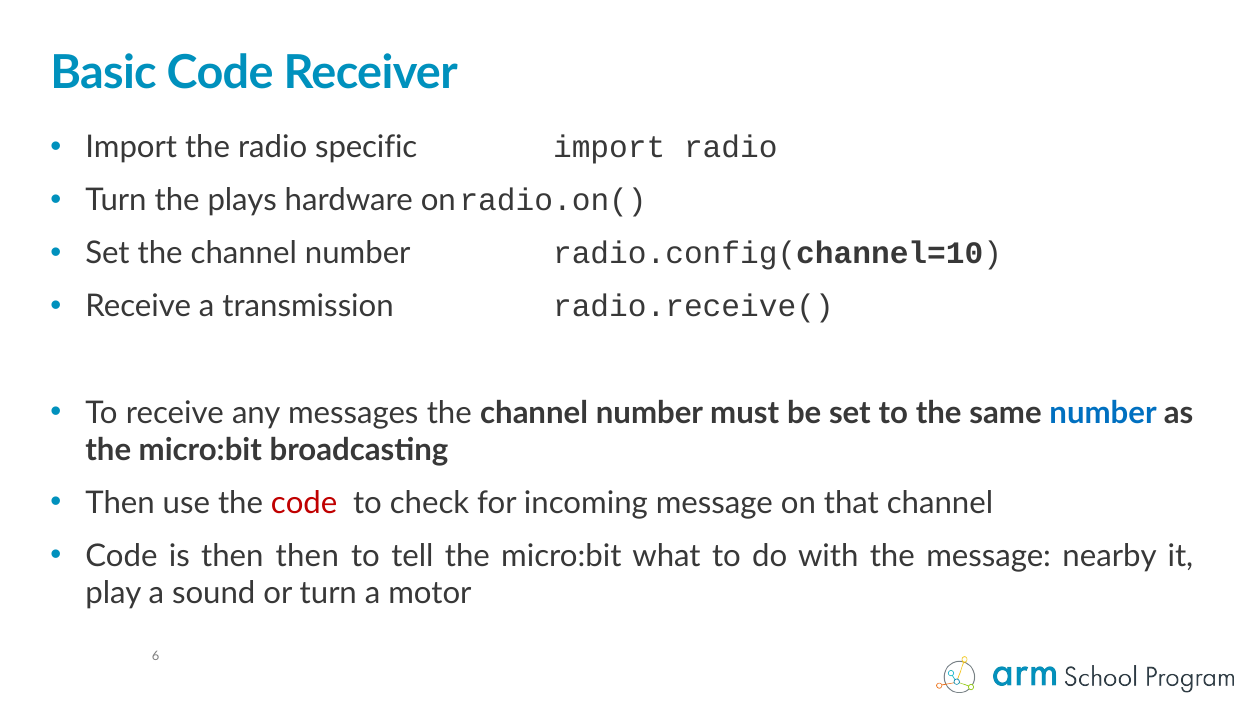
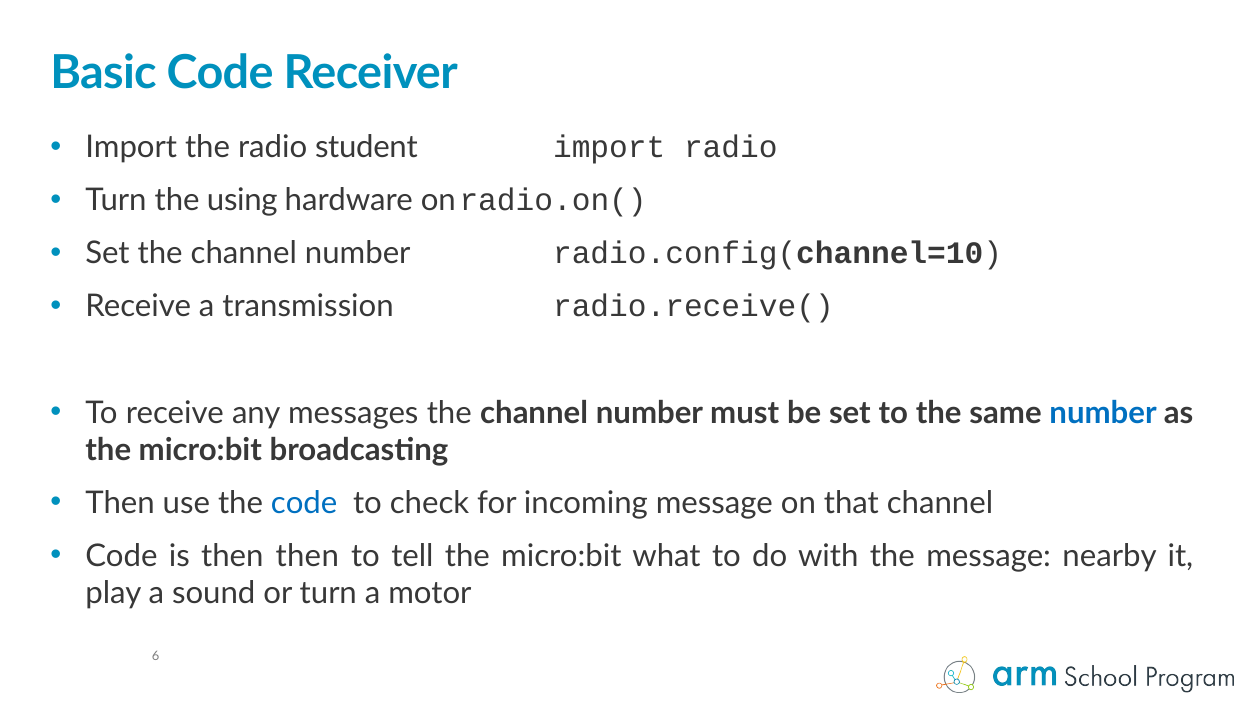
specific: specific -> student (366, 147)
plays: plays -> using (242, 200)
code colour: red -> blue (304, 503)
